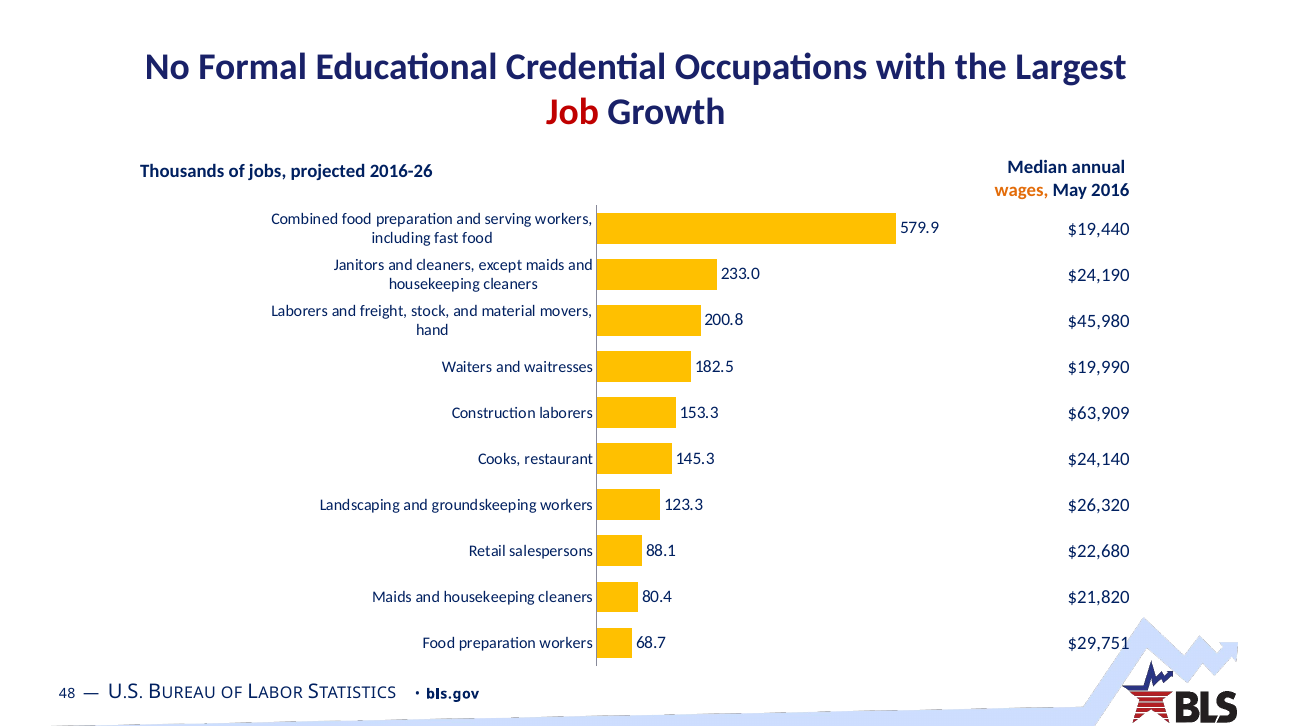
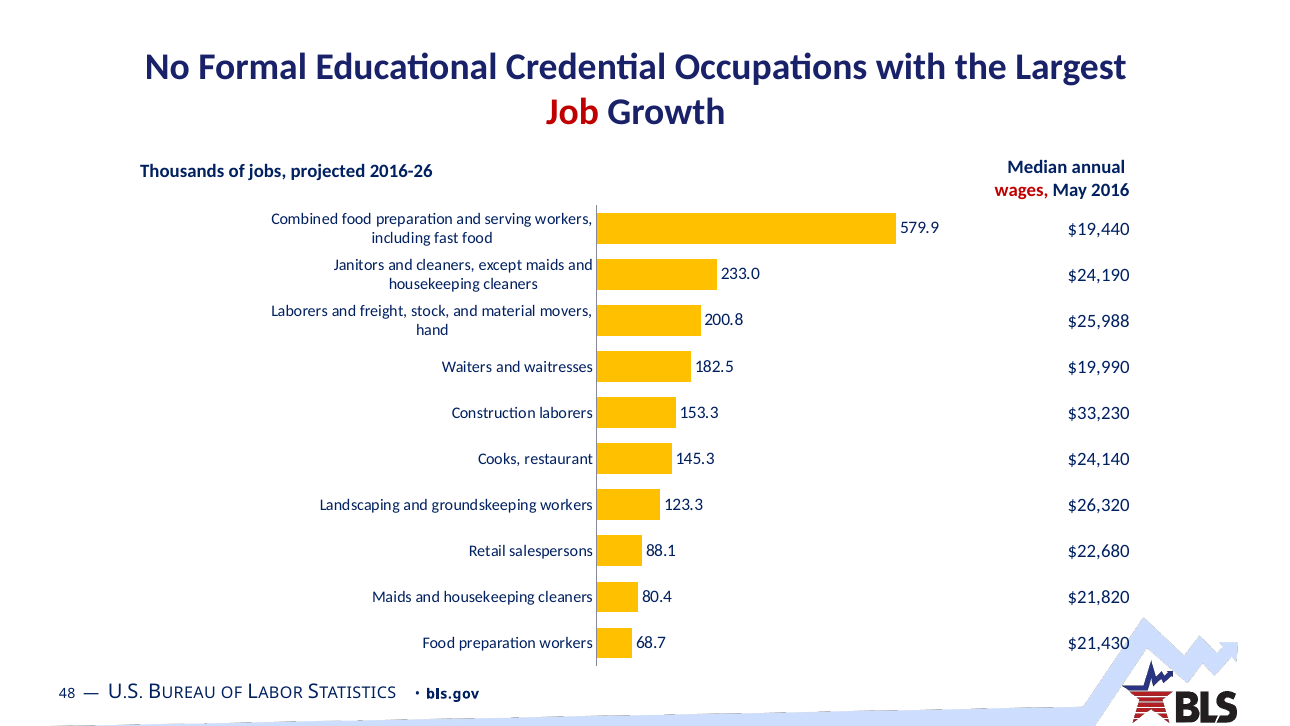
wages colour: orange -> red (1022, 190)
$45,980: $45,980 -> $25,988 (1099, 321)
$63,909: $63,909 -> $33,230 (1099, 413)
$29,751: $29,751 -> $21,430 (1099, 643)
